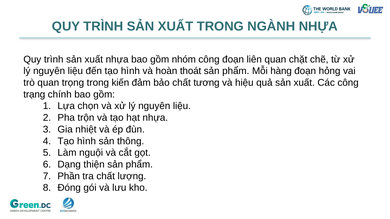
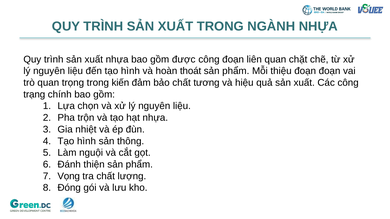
nhóm: nhóm -> được (184, 59)
hàng: hàng -> thiệu (281, 71)
đoạn hỏng: hỏng -> đoạn (330, 71)
Dạng: Dạng -> Đánh (69, 165)
Phần: Phần -> Vọng (69, 176)
